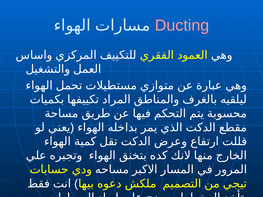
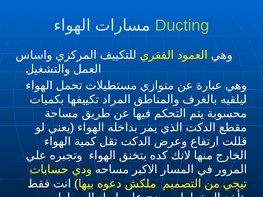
Ducting colour: pink -> light green (182, 26)
